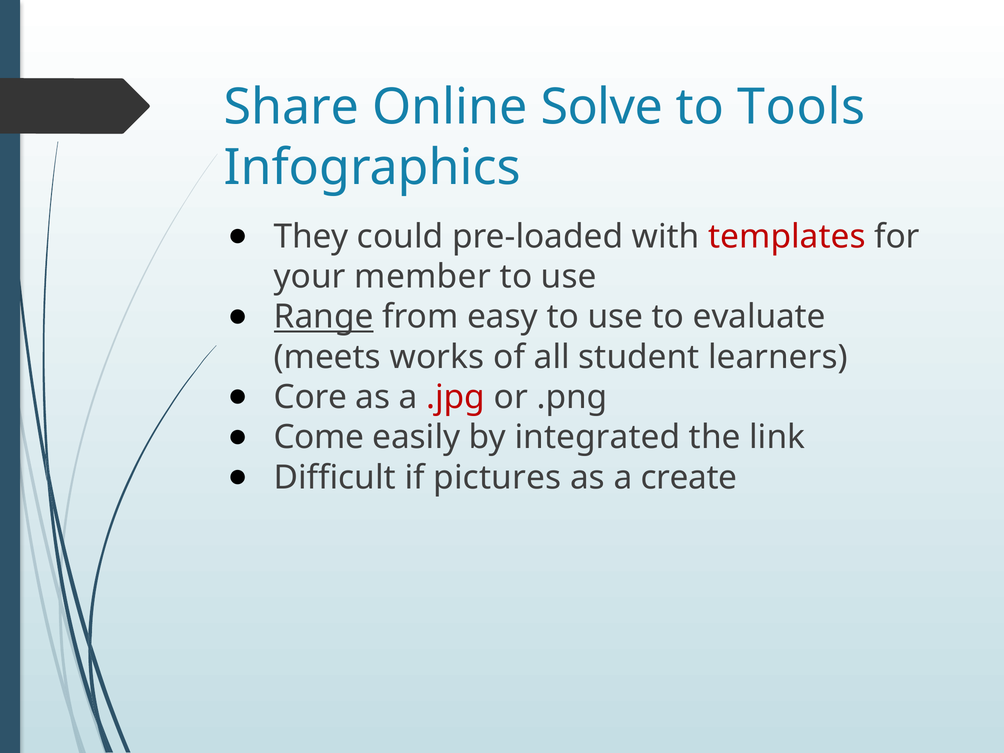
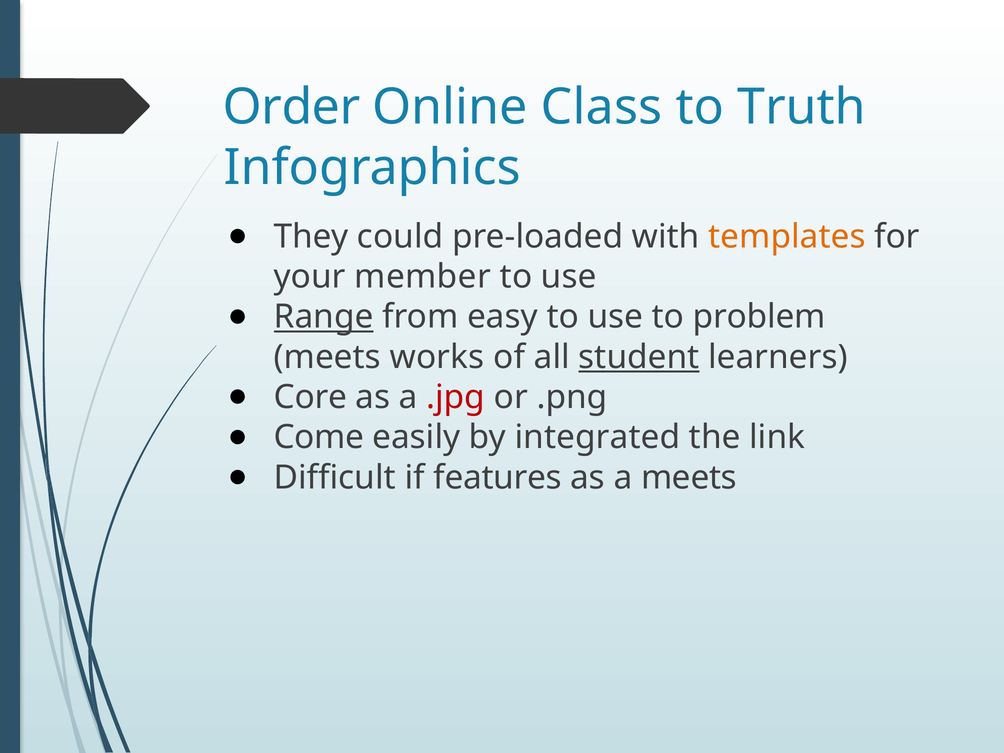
Share: Share -> Order (292, 107)
Solve: Solve -> Class (601, 107)
Tools: Tools -> Truth (802, 107)
templates colour: red -> orange (787, 237)
evaluate: evaluate -> problem (759, 317)
student underline: none -> present (639, 357)
pictures: pictures -> features (498, 478)
a create: create -> meets (689, 478)
